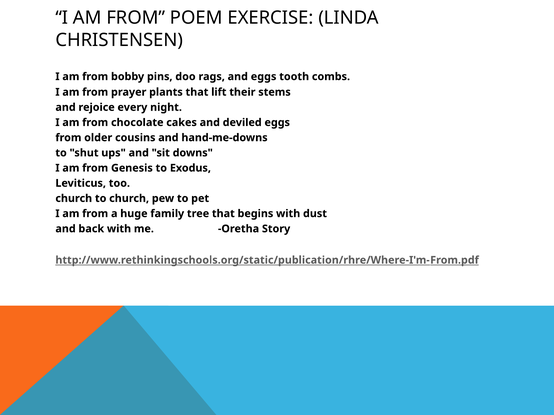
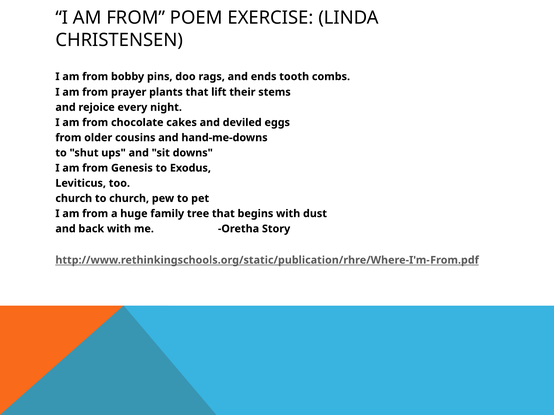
and eggs: eggs -> ends (264, 77)
